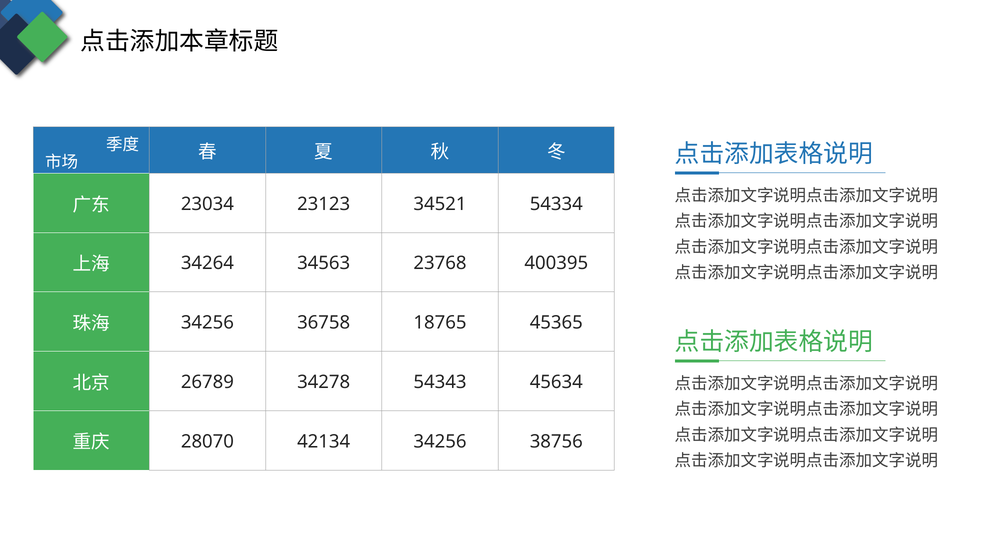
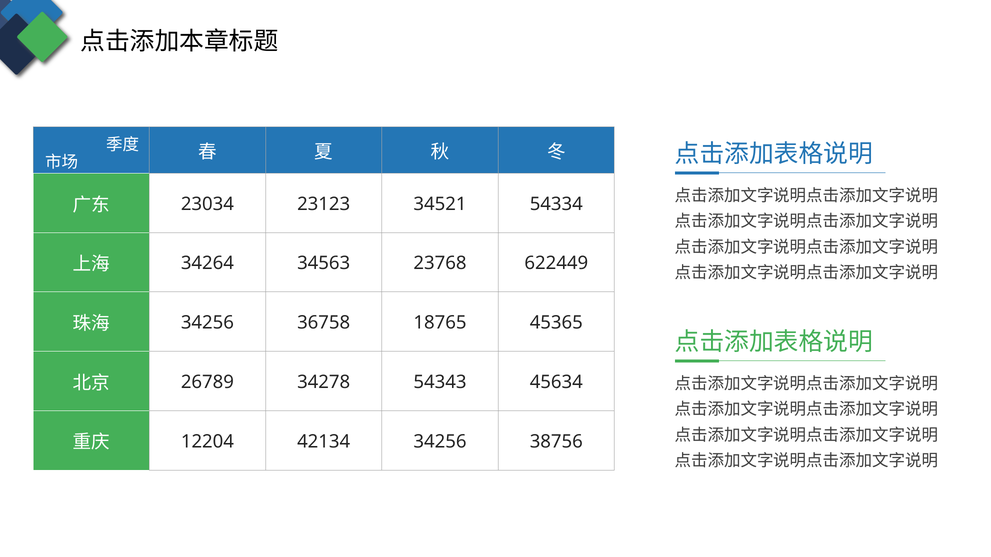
400395: 400395 -> 622449 (556, 264)
28070: 28070 -> 12204 (207, 442)
